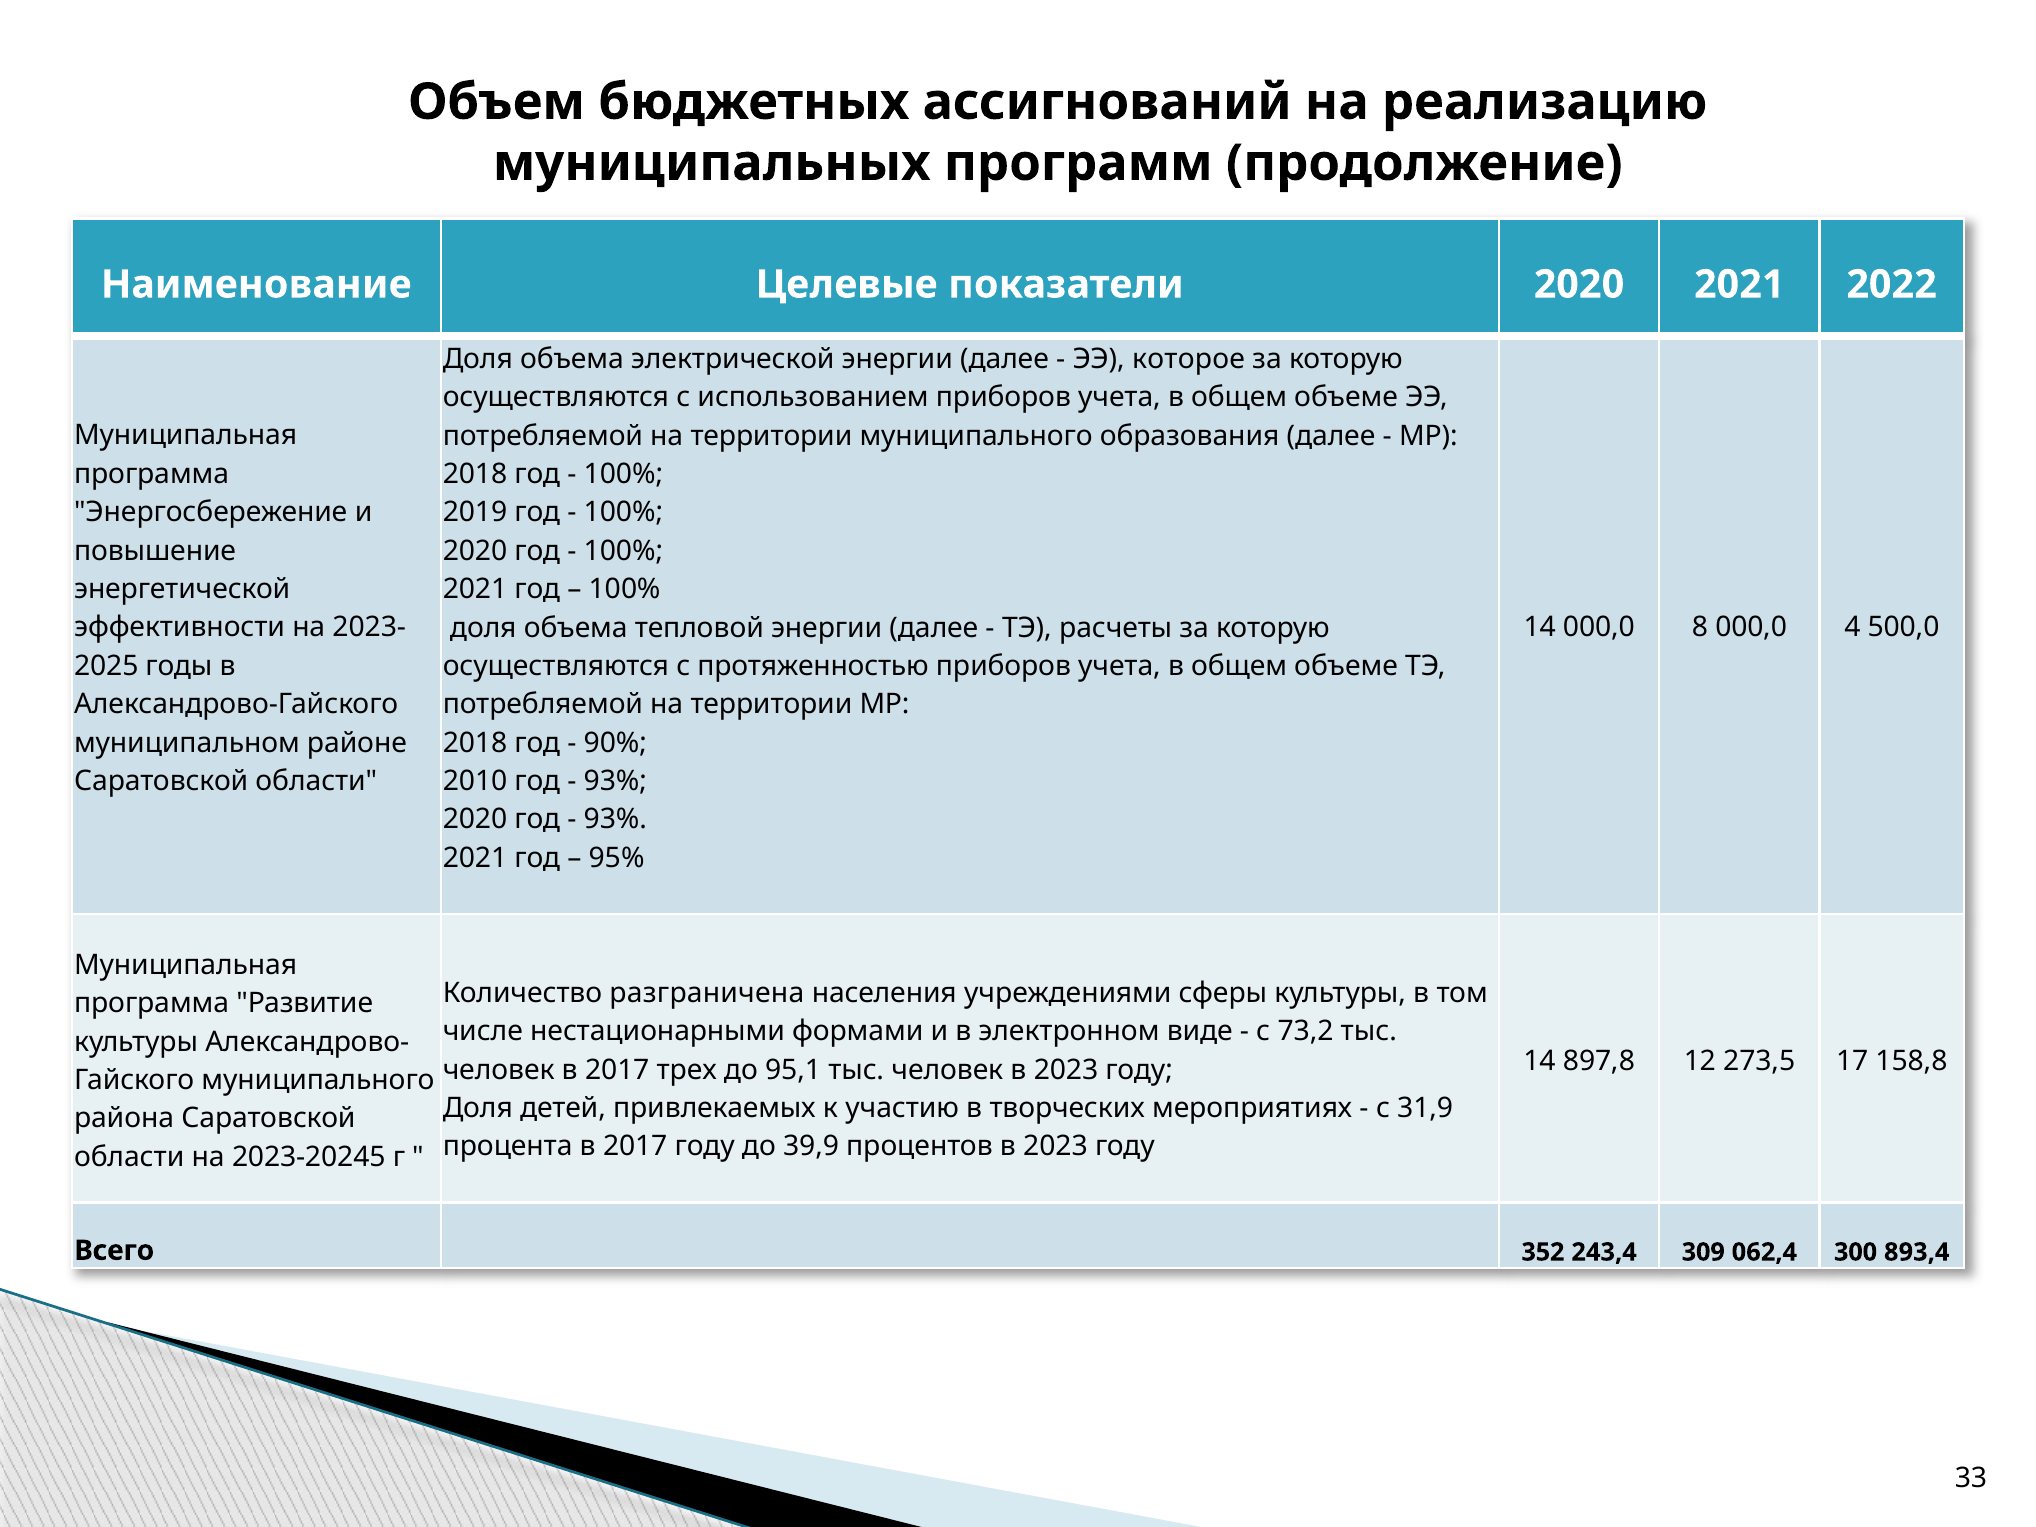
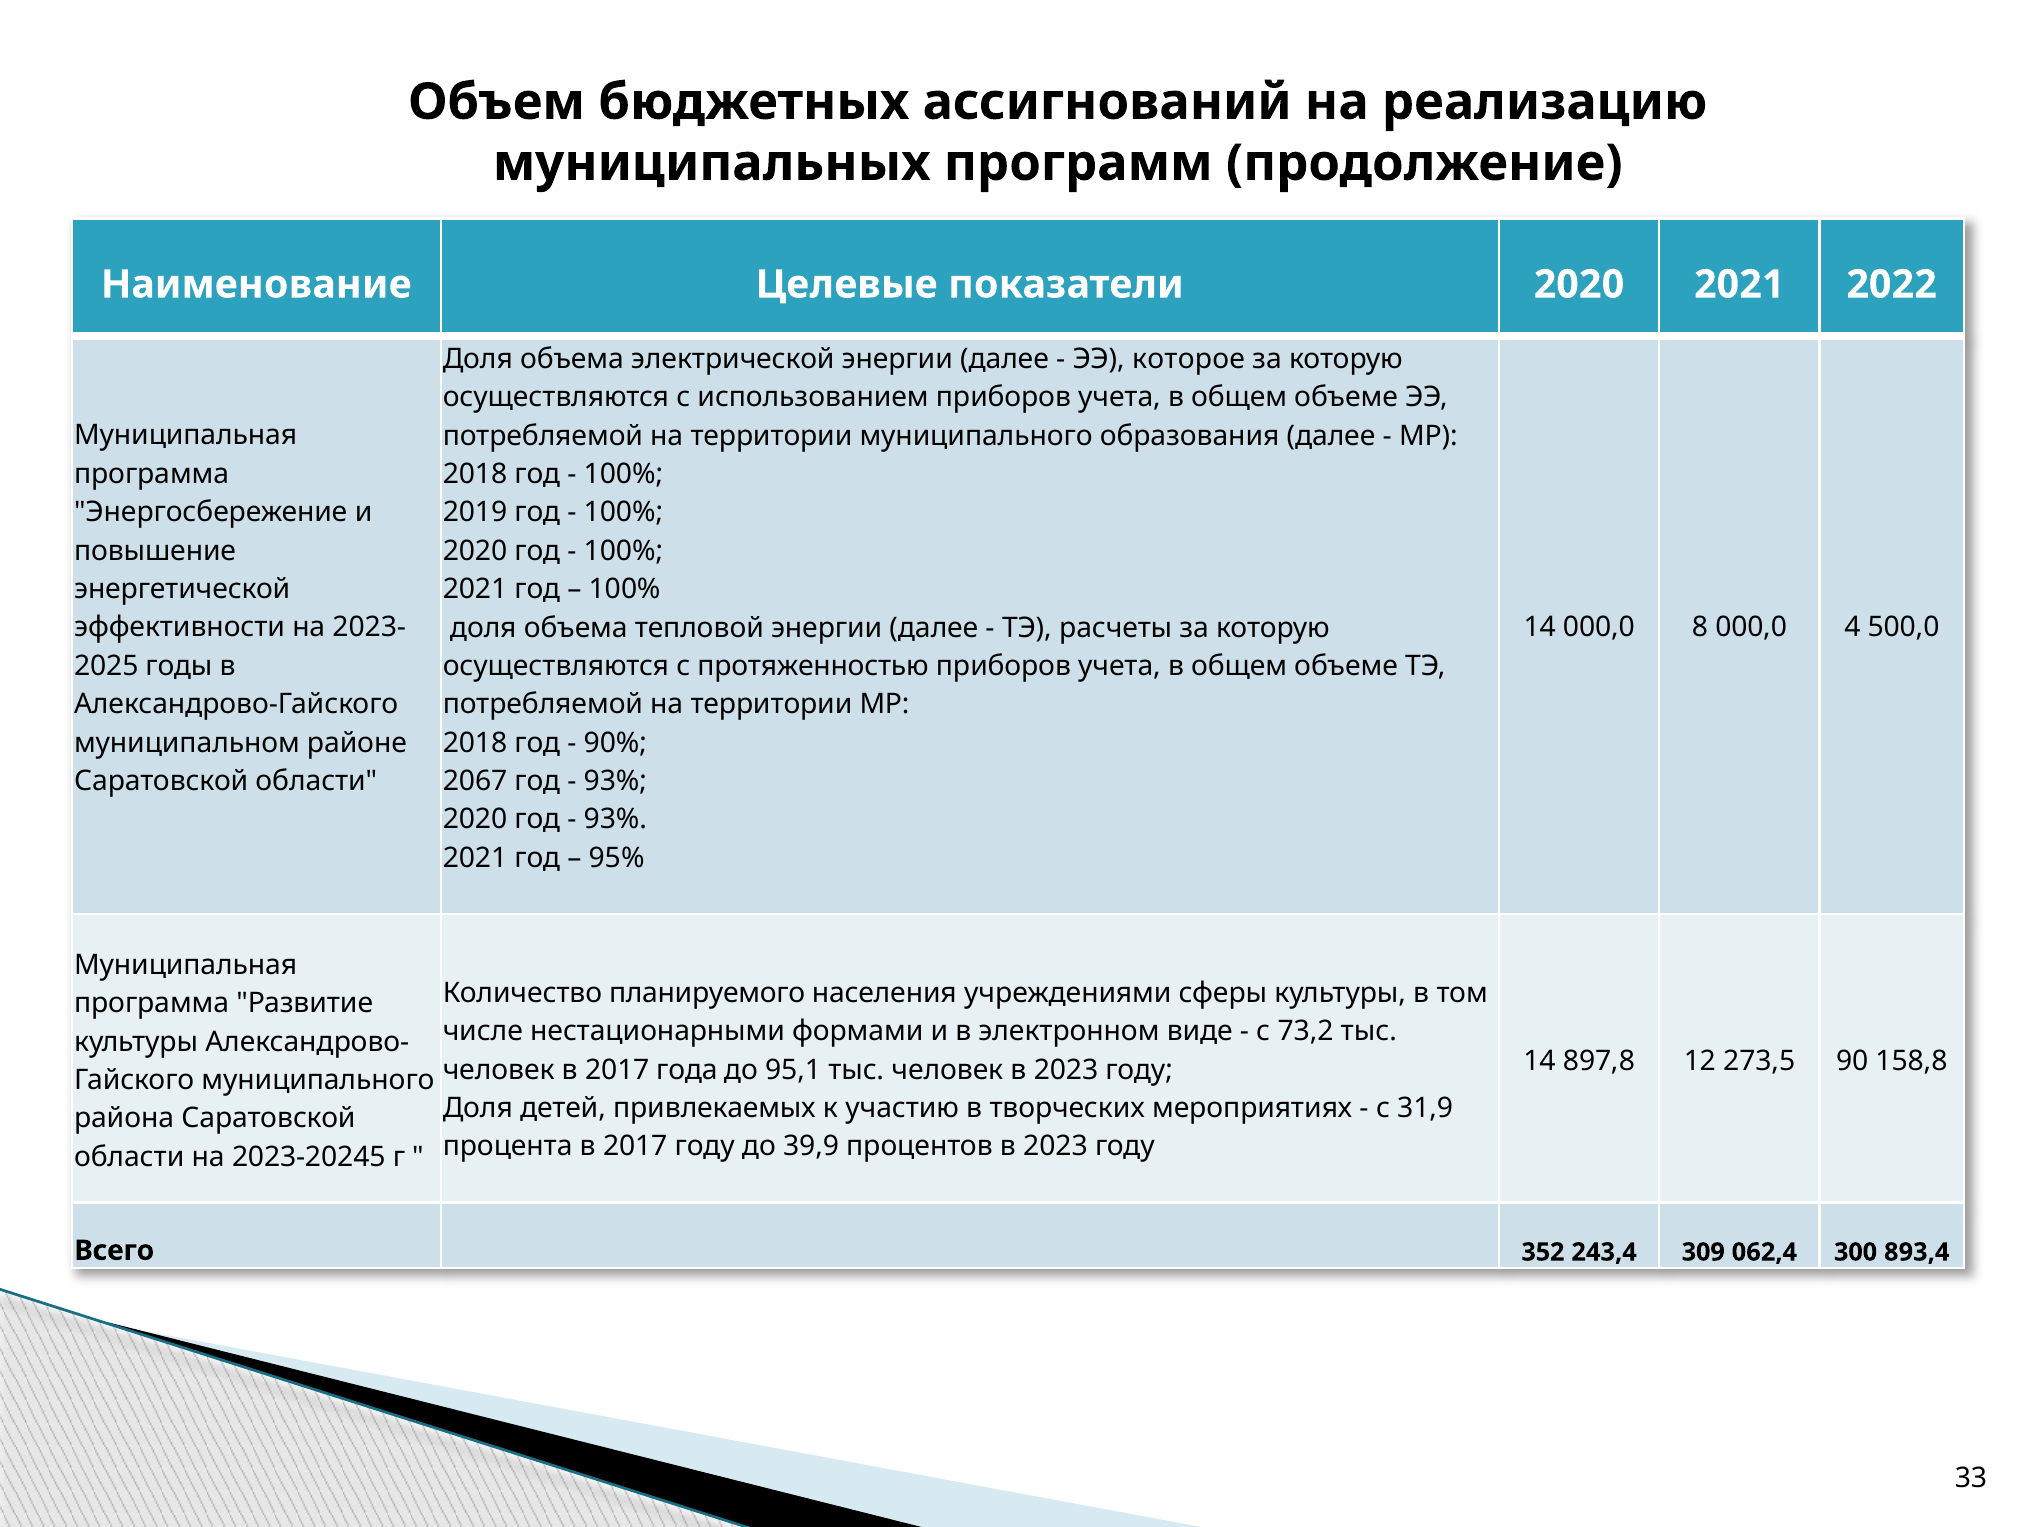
2010: 2010 -> 2067 (475, 781)
разграничена: разграничена -> планируемого (707, 993)
17: 17 -> 90 (1852, 1061)
трех: трех -> года (687, 1070)
